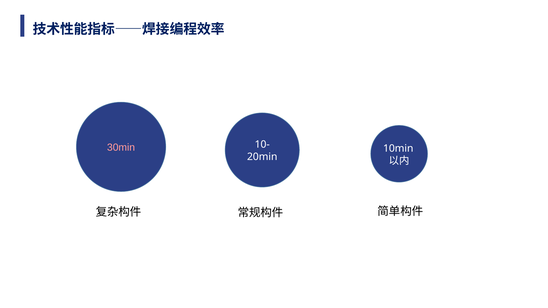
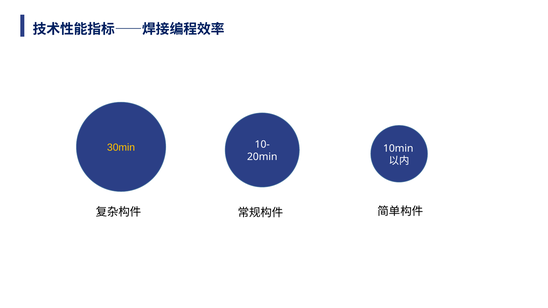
30min colour: pink -> yellow (121, 148)
